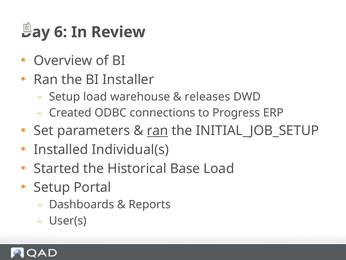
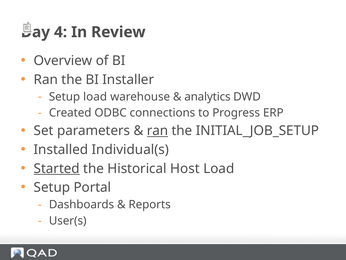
6: 6 -> 4 (61, 32)
releases: releases -> analytics (207, 97)
Started underline: none -> present (57, 168)
Base: Base -> Host (185, 168)
